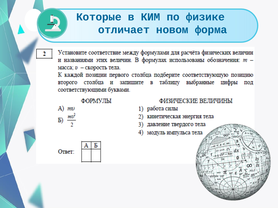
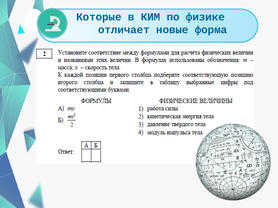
новом: новом -> новые (172, 30)
